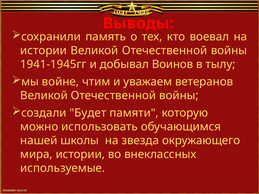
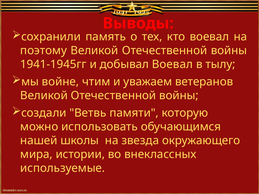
истории: истории -> поэтому (44, 51)
добывал Воинов: Воинов -> Воевал (172, 64)
Будет: Будет -> Ветвь (88, 113)
